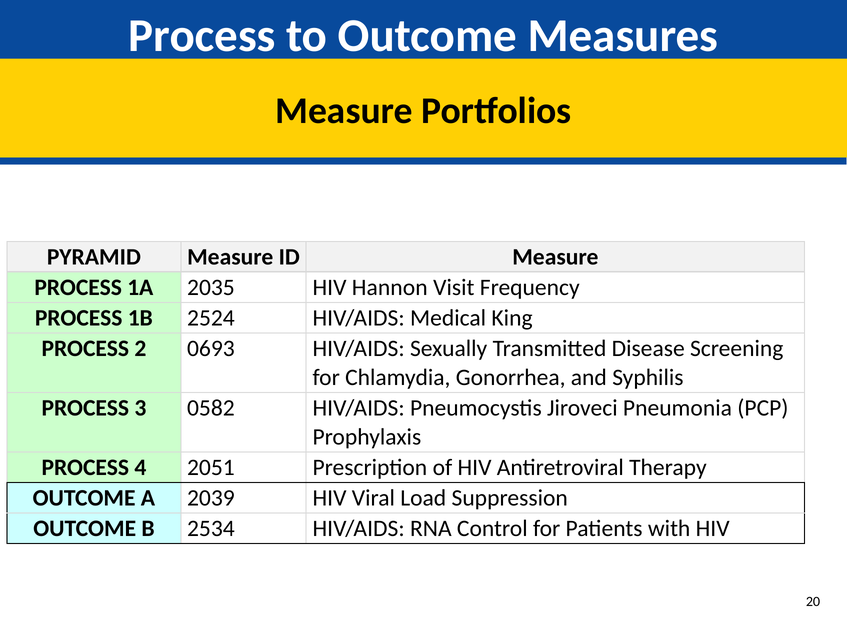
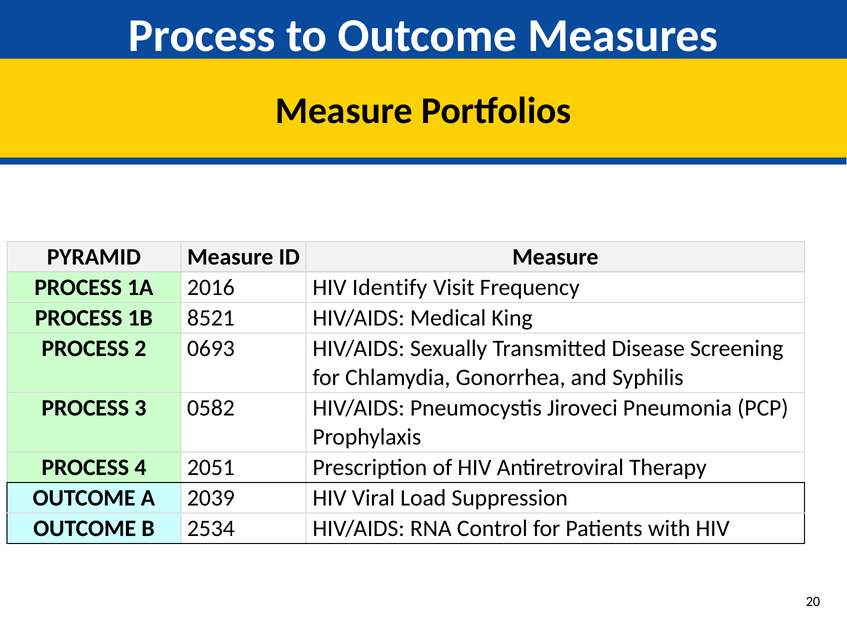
2035: 2035 -> 2016 (211, 288)
Hannon: Hannon -> Identify (390, 288)
2524: 2524 -> 8521 (211, 318)
